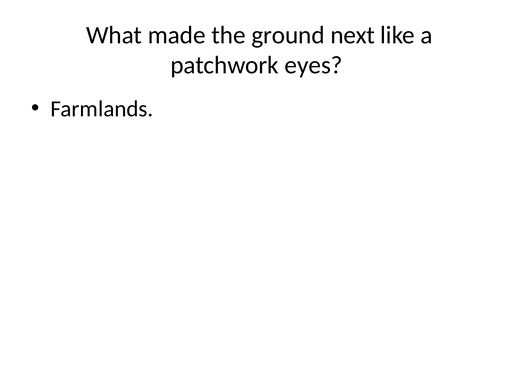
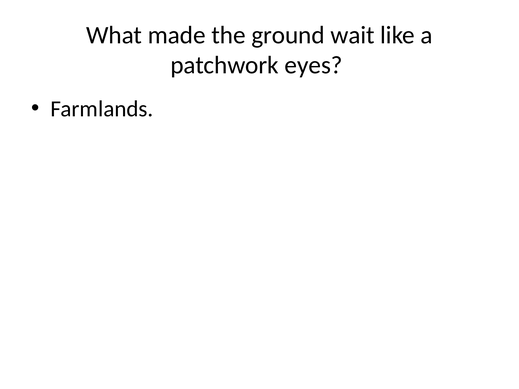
next: next -> wait (353, 35)
